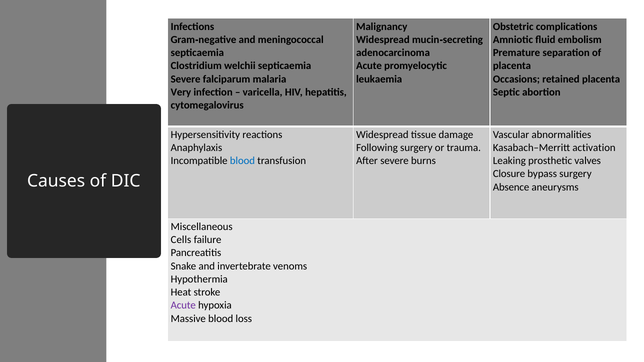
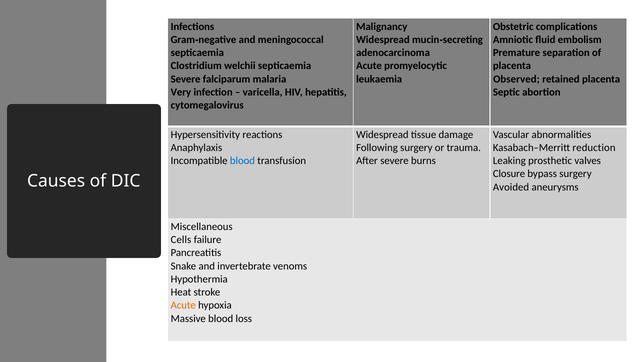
Occasions: Occasions -> Observed (516, 79)
activation: activation -> reduction (594, 148)
Absence: Absence -> Avoided (511, 187)
Acute colour: purple -> orange (183, 306)
